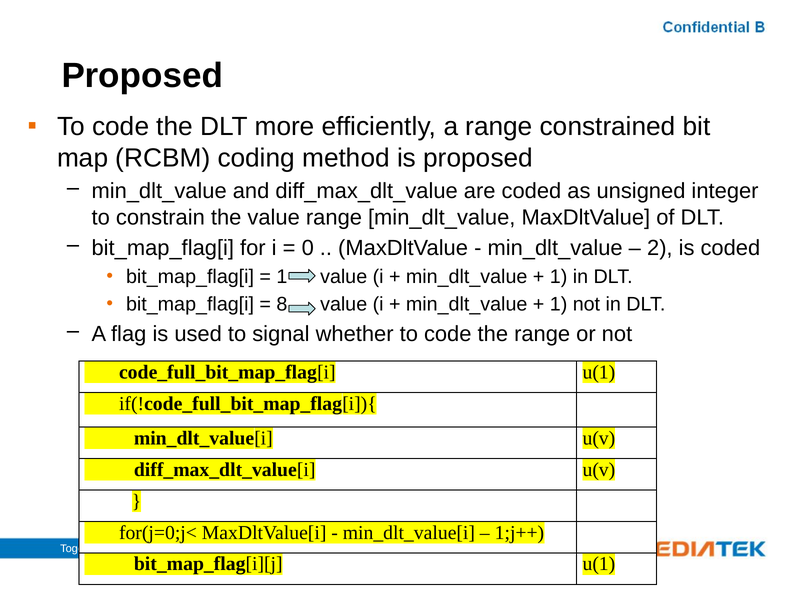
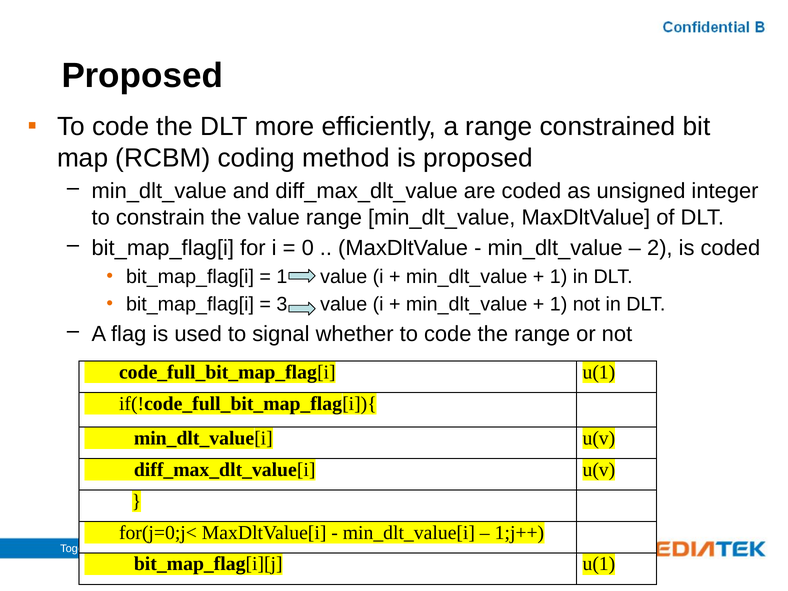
8: 8 -> 3 (282, 304)
